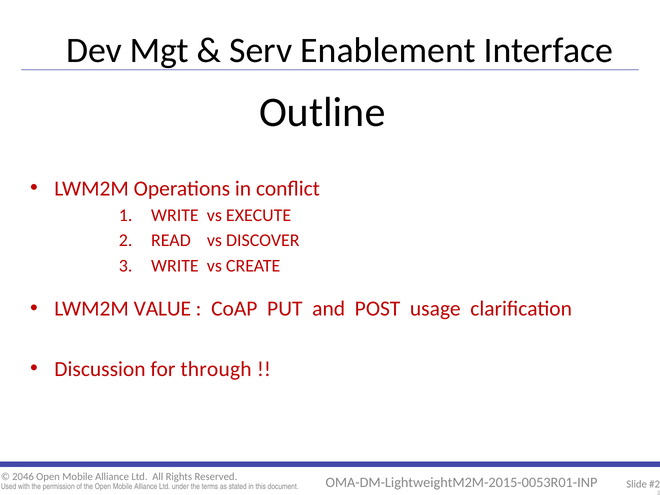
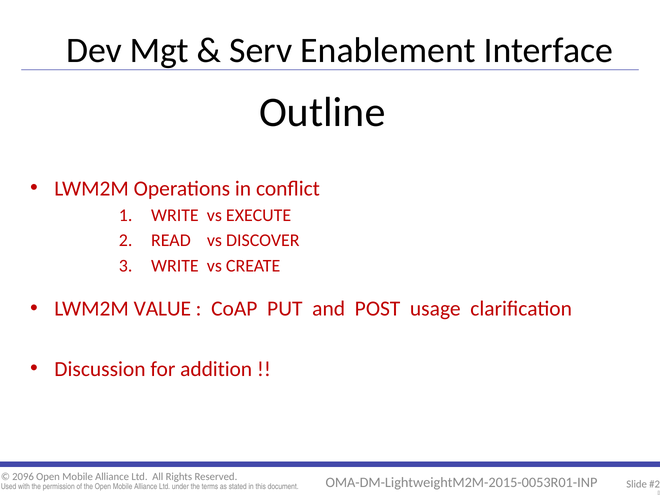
through: through -> addition (216, 369)
2046: 2046 -> 2096 (23, 477)
